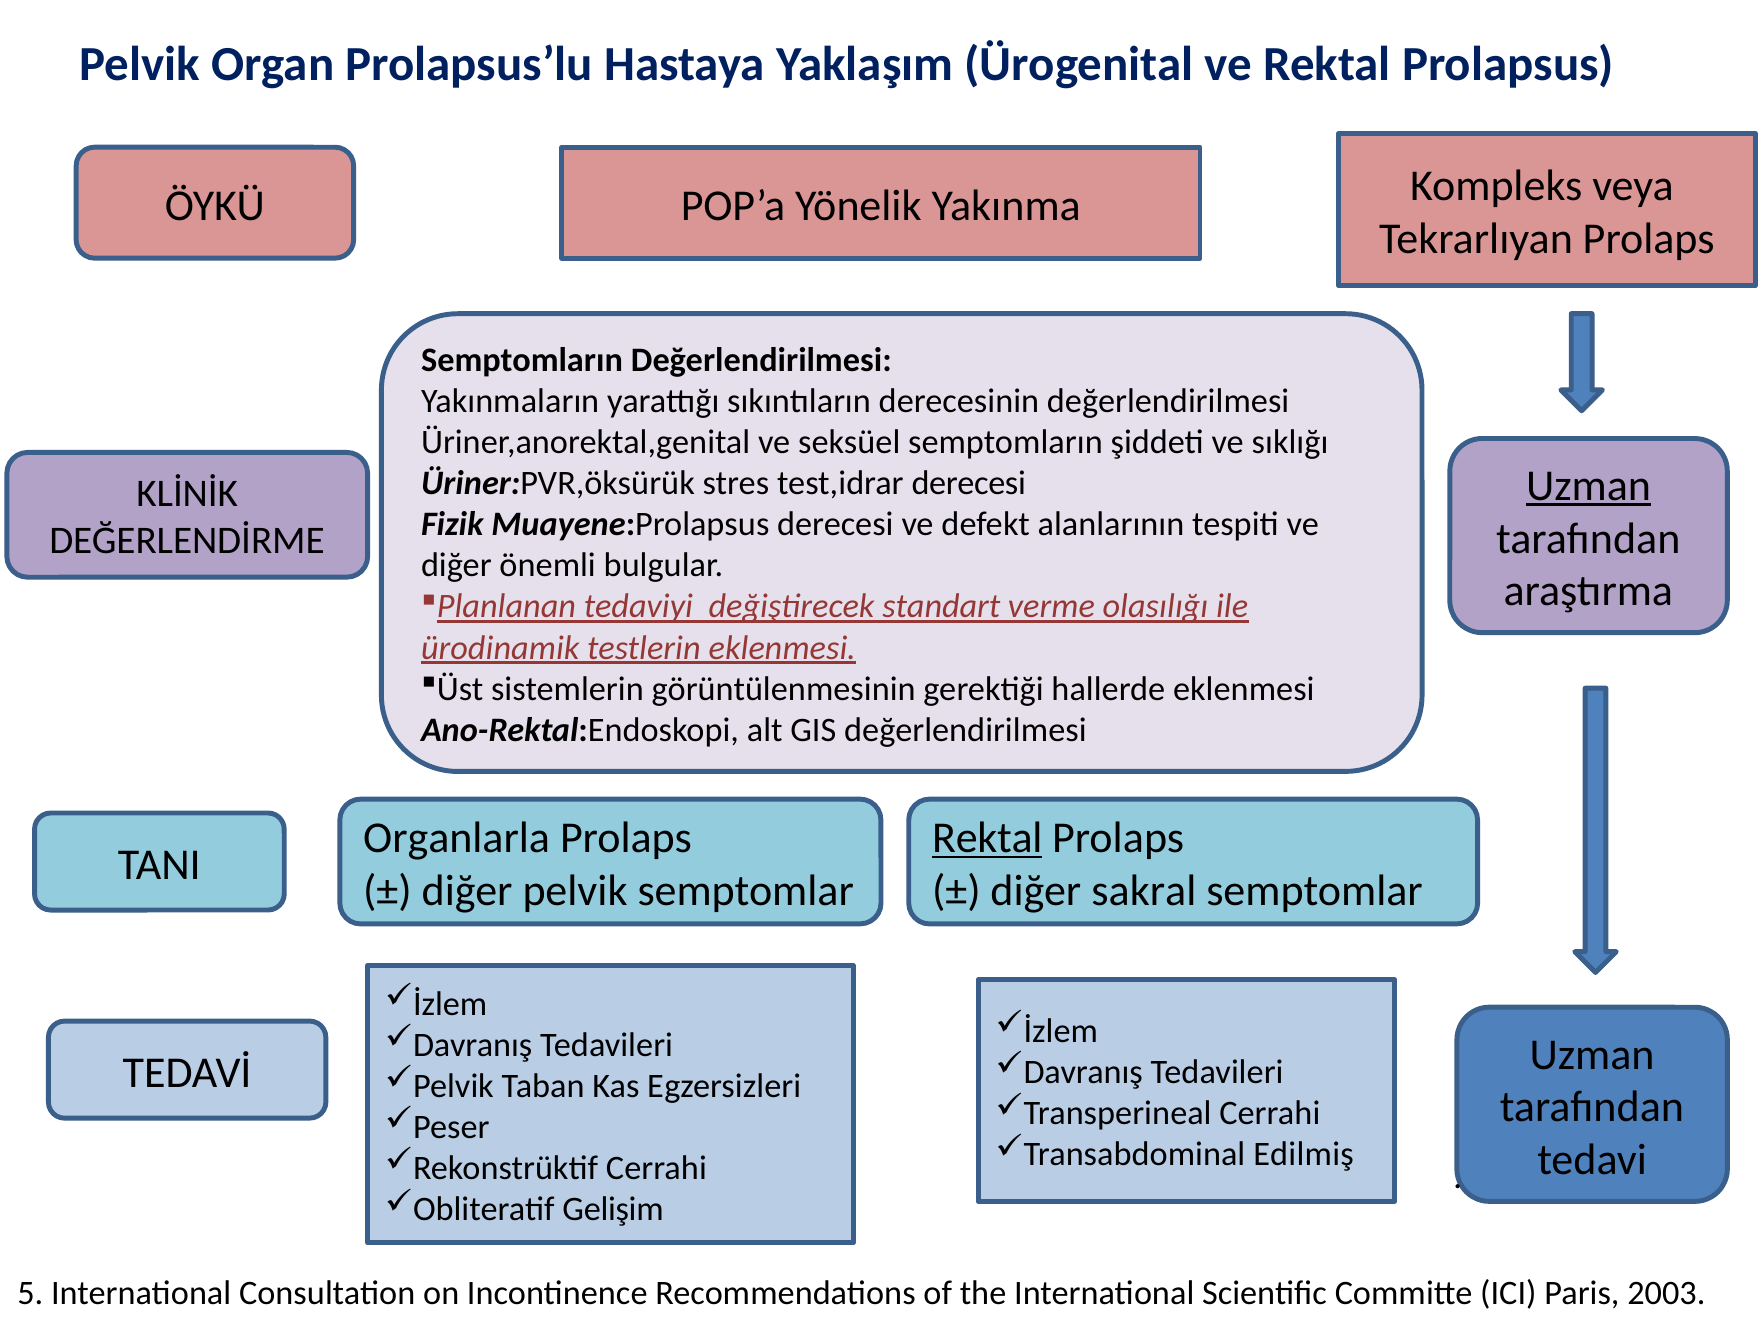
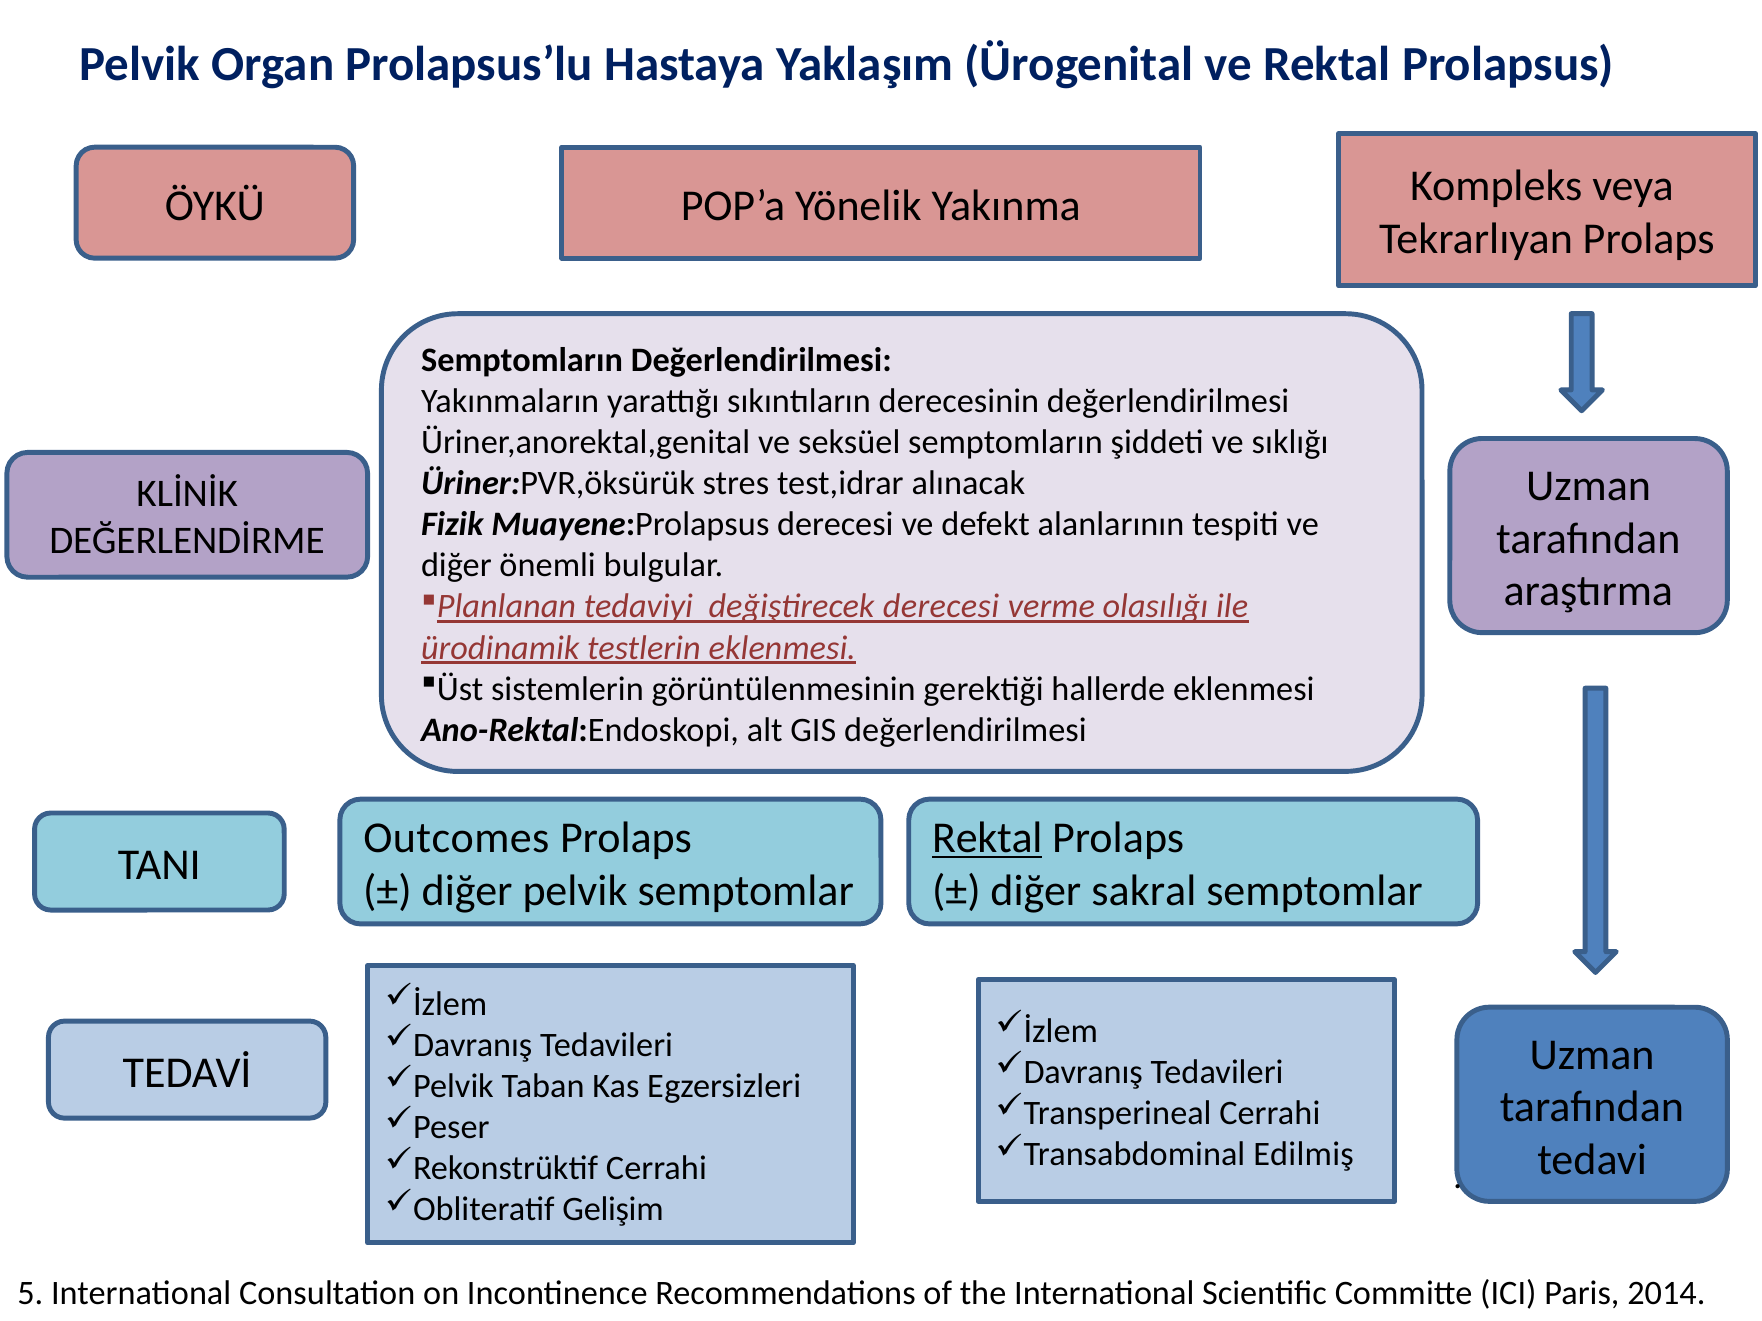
Uzman underline: present -> none (1589, 486)
test,idrar derecesi: derecesi -> alınacak (968, 483)
değiştirecek standart: standart -> derecesi (941, 607)
Organlarla: Organlarla -> Outcomes (456, 838)
2003: 2003 -> 2014 (1666, 1294)
